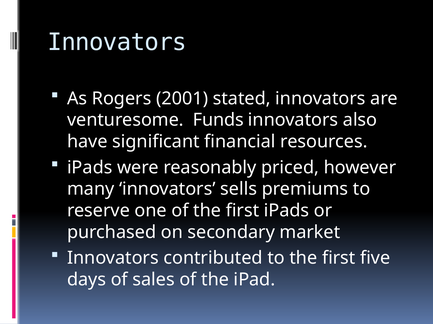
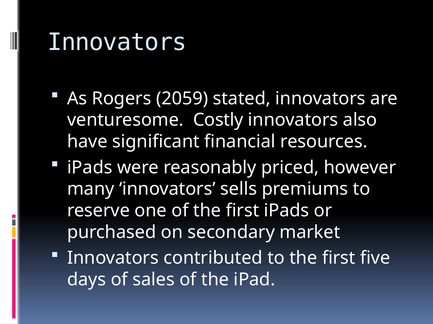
2001: 2001 -> 2059 (182, 99)
Funds: Funds -> Costly (218, 120)
